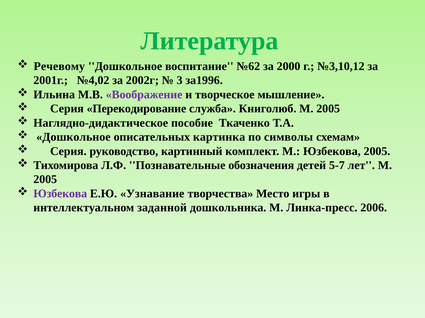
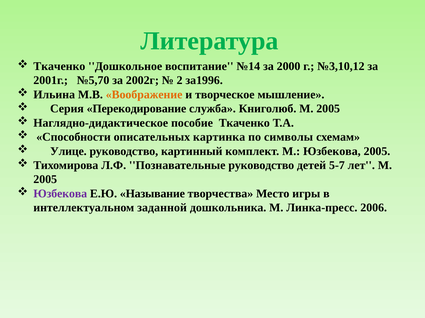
Речевому: Речевому -> Ткаченко (59, 66)
№62: №62 -> №14 (248, 66)
№4,02: №4,02 -> №5,70 (93, 81)
3: 3 -> 2 (180, 81)
Воображение colour: purple -> orange (144, 95)
Дошкольное: Дошкольное -> Способности (74, 137)
Серия: Серия -> Улице (68, 151)
Познавательные обозначения: обозначения -> руководство (261, 166)
Узнавание: Узнавание -> Называние (152, 194)
